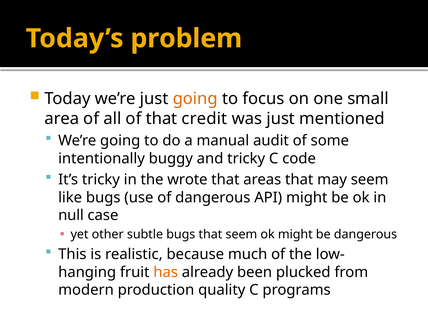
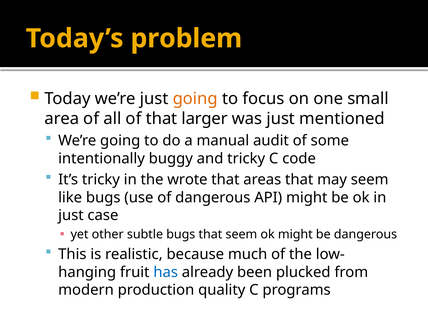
credit: credit -> larger (205, 119)
null: null -> just (71, 215)
has colour: orange -> blue (166, 272)
